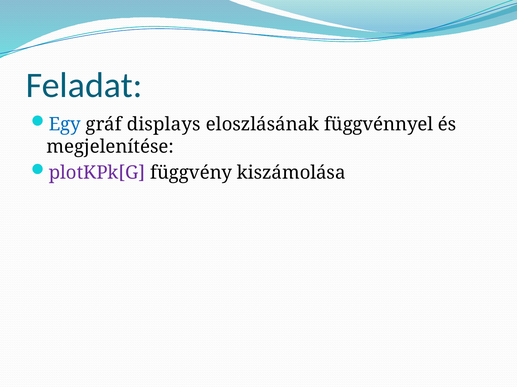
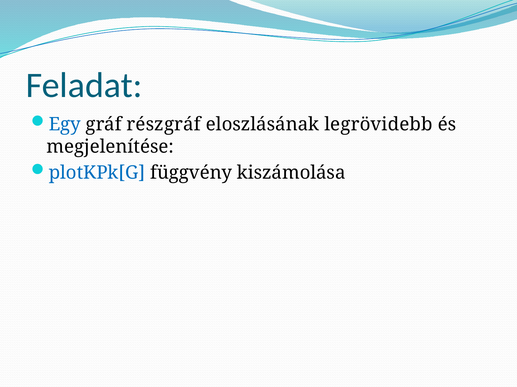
displays: displays -> részgráf (164, 124)
függvénnyel: függvénnyel -> legrövidebb (379, 124)
plotKPk[G colour: purple -> blue (97, 173)
